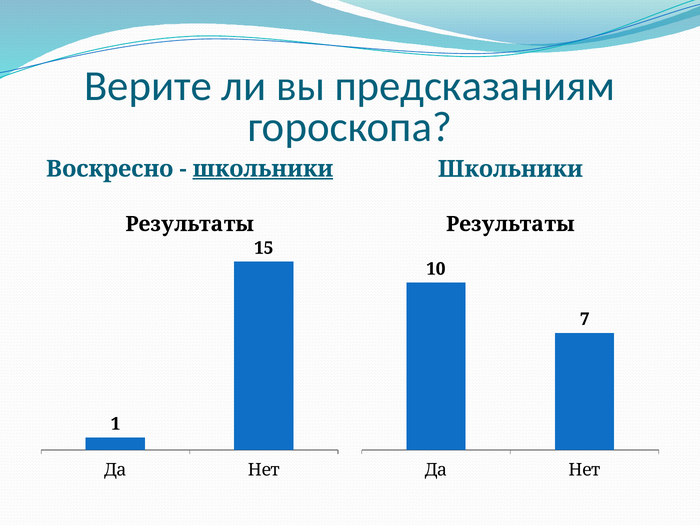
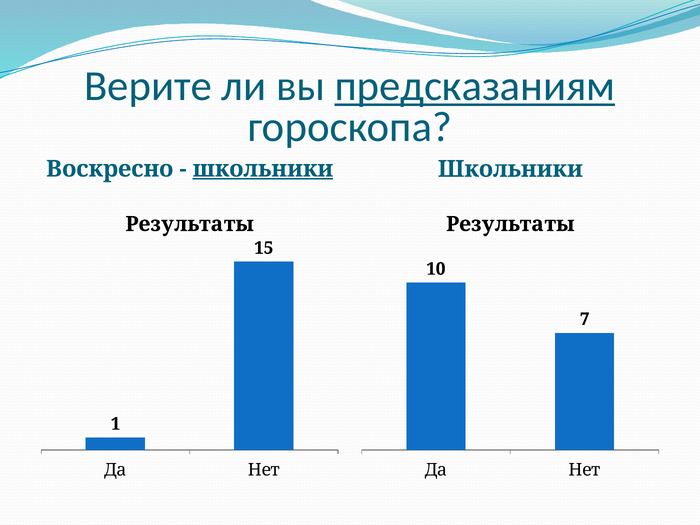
предсказаниям underline: none -> present (475, 86)
